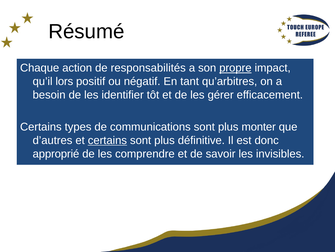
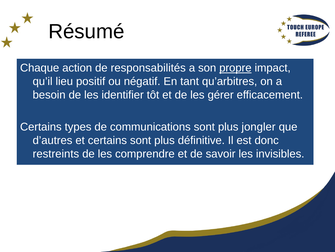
lors: lors -> lieu (64, 81)
monter: monter -> jongler (259, 127)
certains underline: present -> none (107, 140)
approprié: approprié -> restreints (56, 153)
